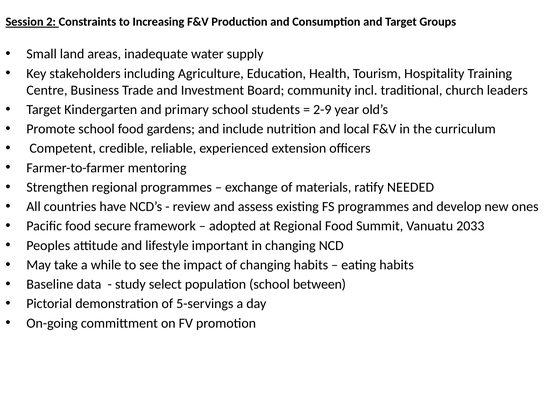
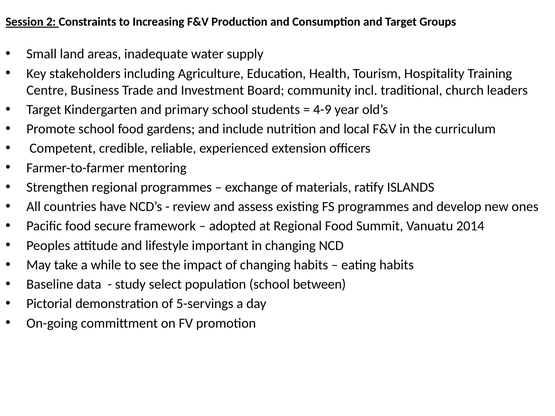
2-9: 2-9 -> 4-9 (322, 110)
NEEDED: NEEDED -> ISLANDS (411, 187)
2033: 2033 -> 2014 (470, 226)
